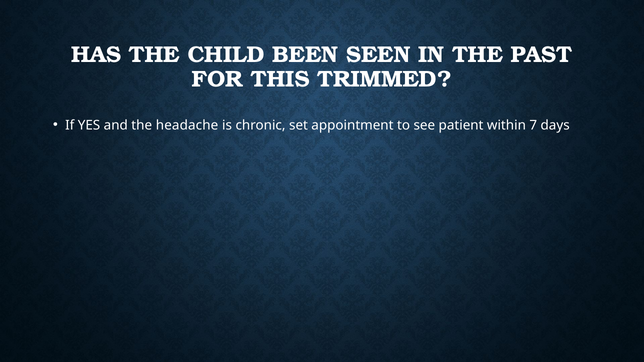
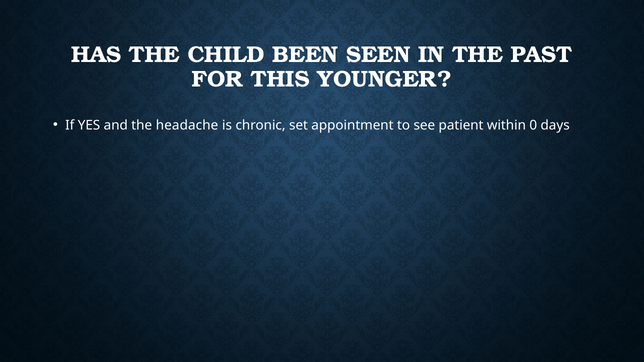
TRIMMED: TRIMMED -> YOUNGER (385, 79)
7: 7 -> 0 (533, 125)
